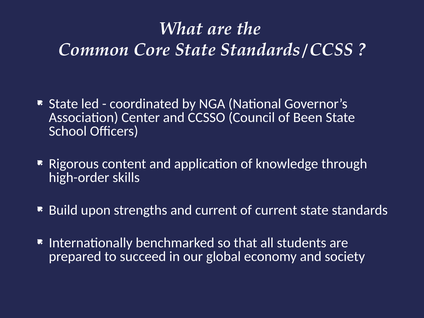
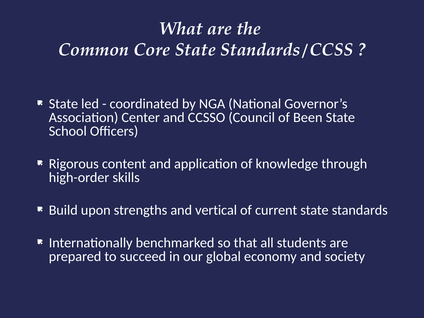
and current: current -> vertical (216, 210)
